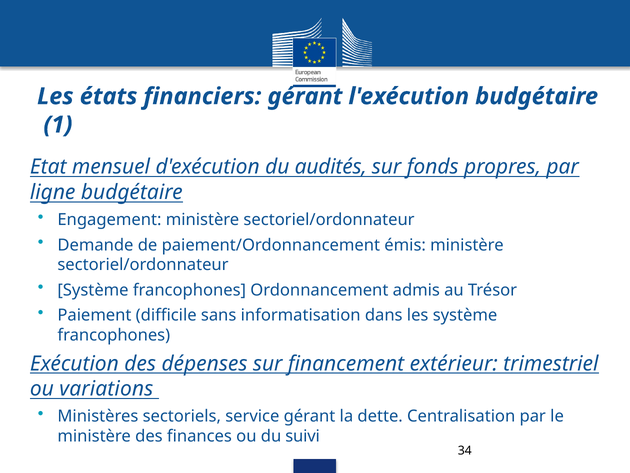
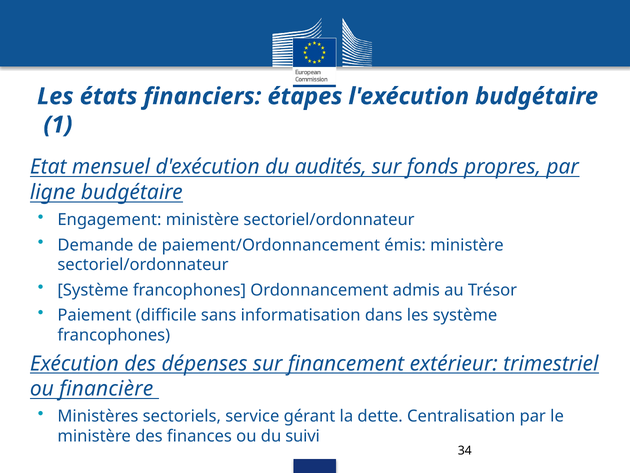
financiers gérant: gérant -> étapes (305, 96)
variations: variations -> financière (106, 388)
